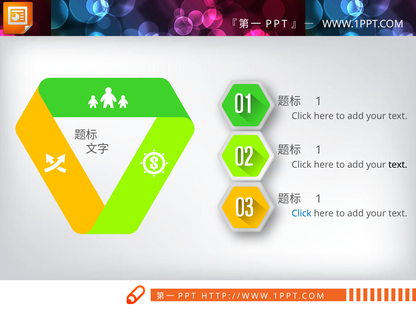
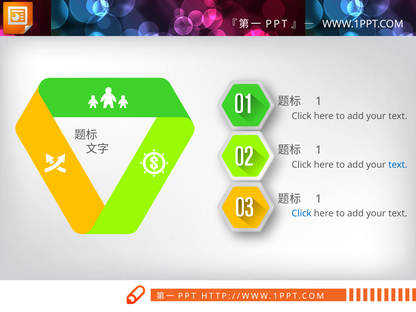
text colour: black -> blue (398, 165)
